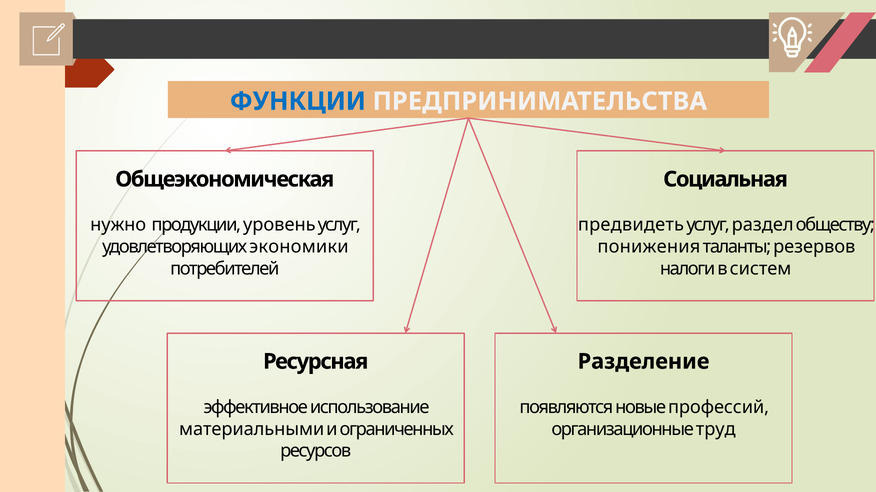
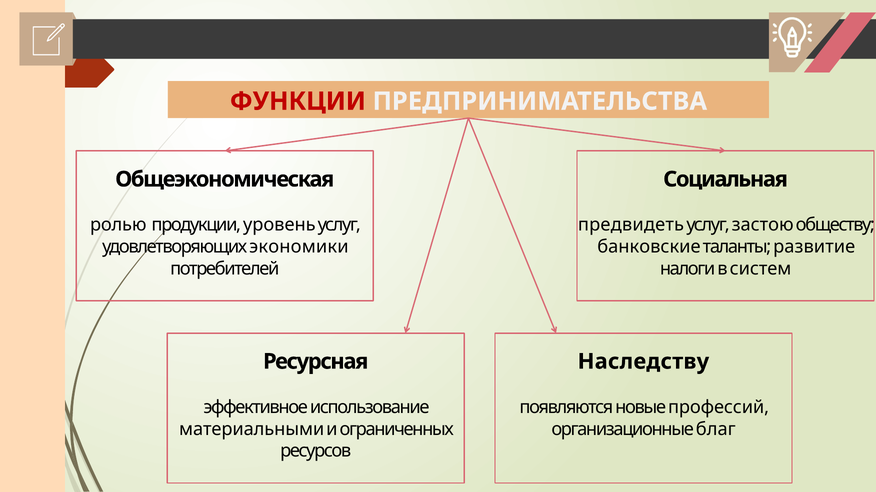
ФУНКЦИИ colour: blue -> red (298, 101)
нужно: нужно -> ролью (118, 225)
раздел: раздел -> застою (763, 225)
понижения: понижения -> банковские (649, 247)
резервов: резервов -> развитие (814, 247)
Разделение: Разделение -> Наследству (643, 362)
труд: труд -> благ (716, 430)
